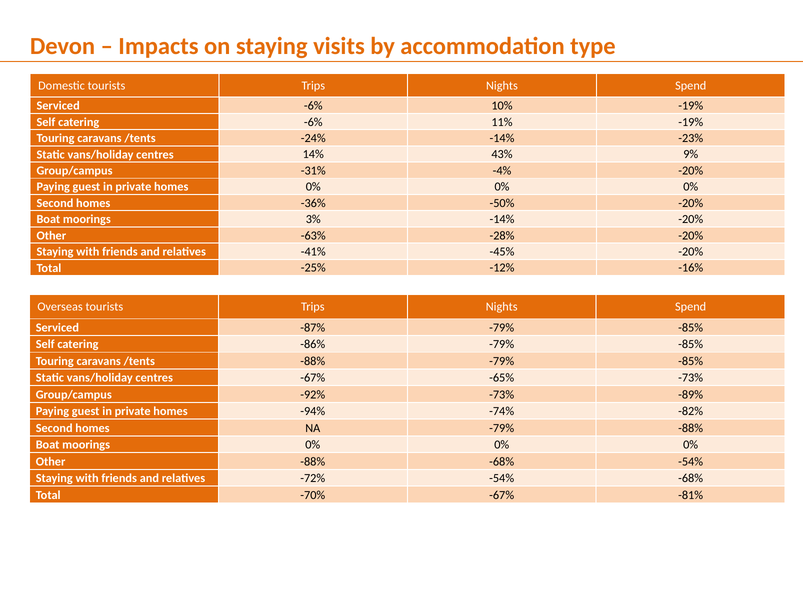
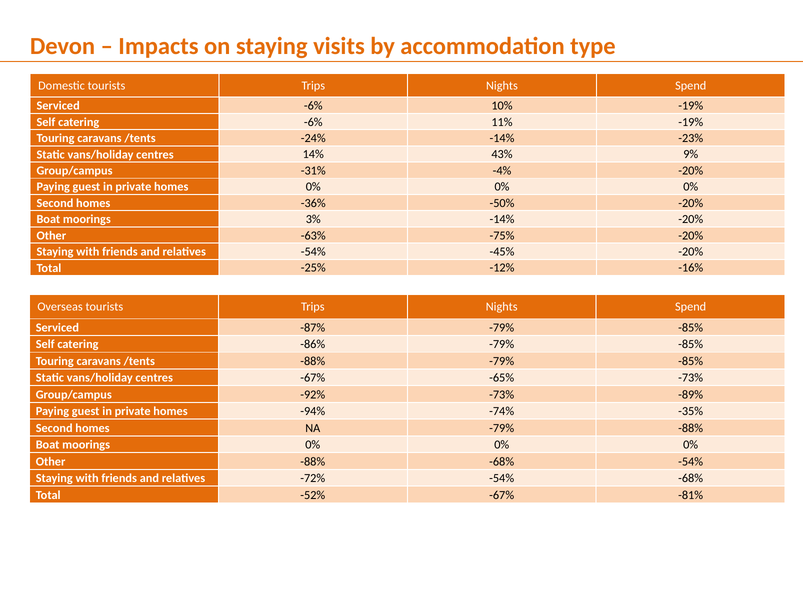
-28%: -28% -> -75% (502, 236)
relatives -41%: -41% -> -54% (313, 252)
-82%: -82% -> -35% (691, 412)
-70%: -70% -> -52% (313, 495)
